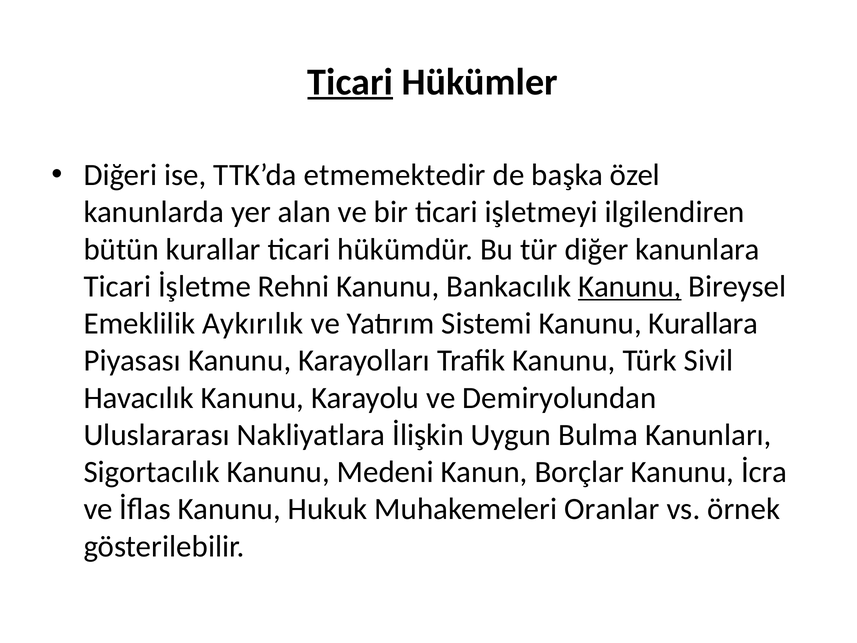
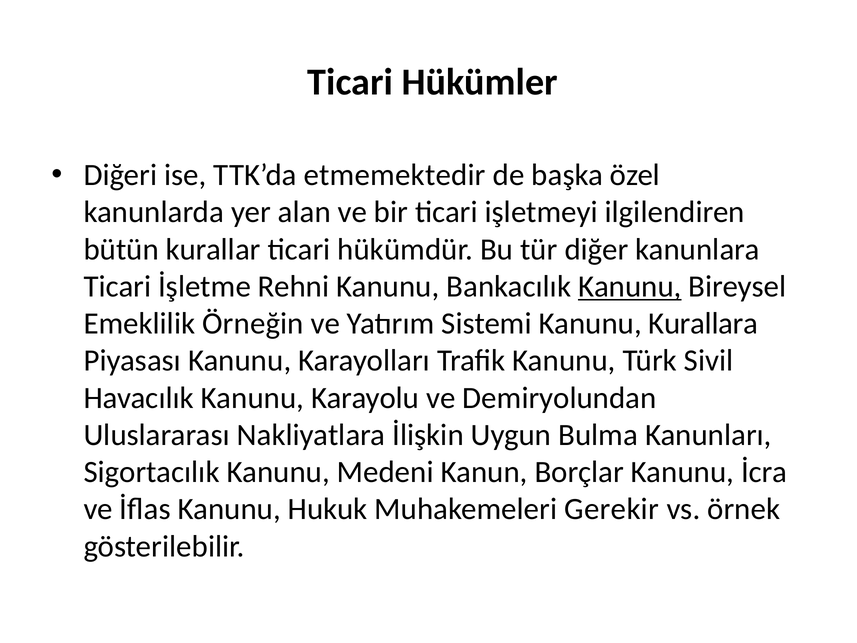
Ticari underline: present -> none (350, 82)
Aykırılık: Aykırılık -> Örneğin (253, 323)
Oranlar: Oranlar -> Gerekir (612, 509)
